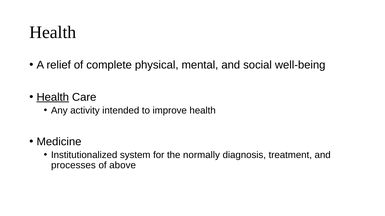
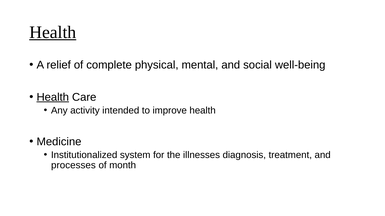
Health underline: none -> present (53, 32)
normally: normally -> illnesses (201, 155)
above: above -> month (123, 166)
